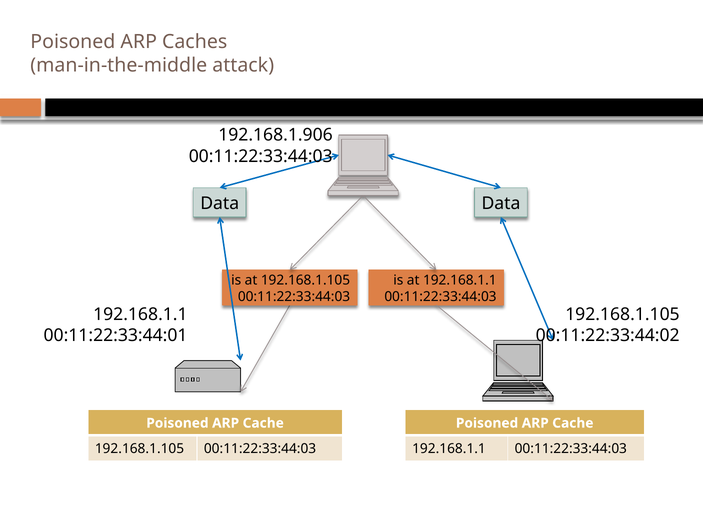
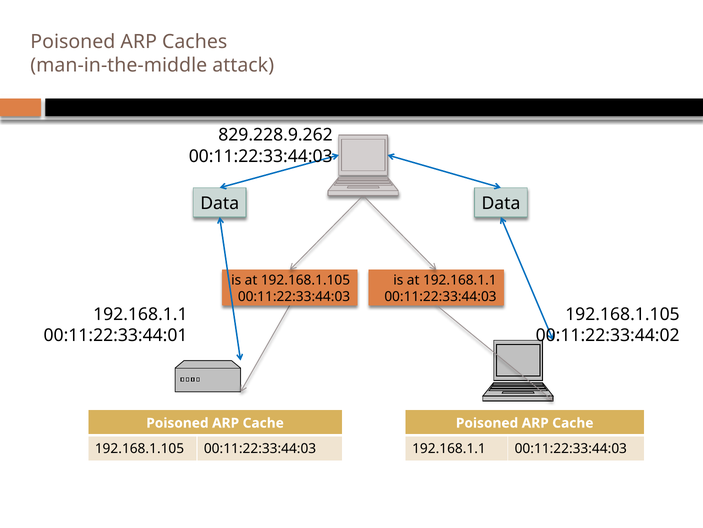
192.168.1.906: 192.168.1.906 -> 829.228.9.262 (276, 135)
